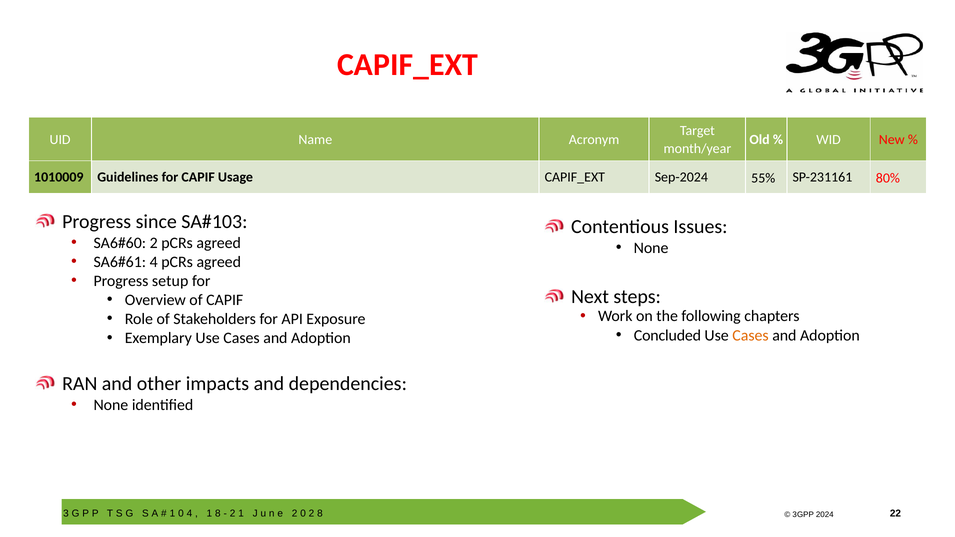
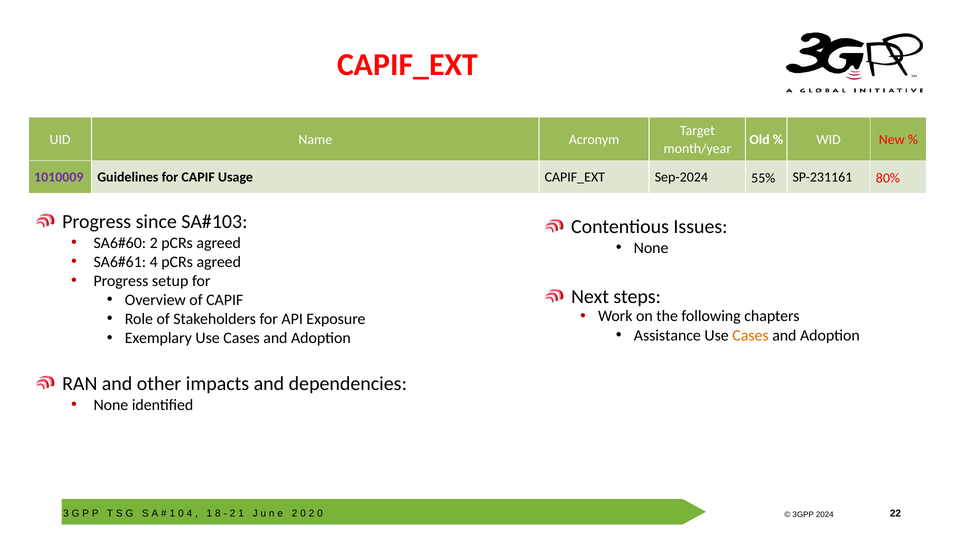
1010009 colour: black -> purple (59, 177)
Concluded: Concluded -> Assistance (667, 335)
8: 8 -> 0 (320, 514)
